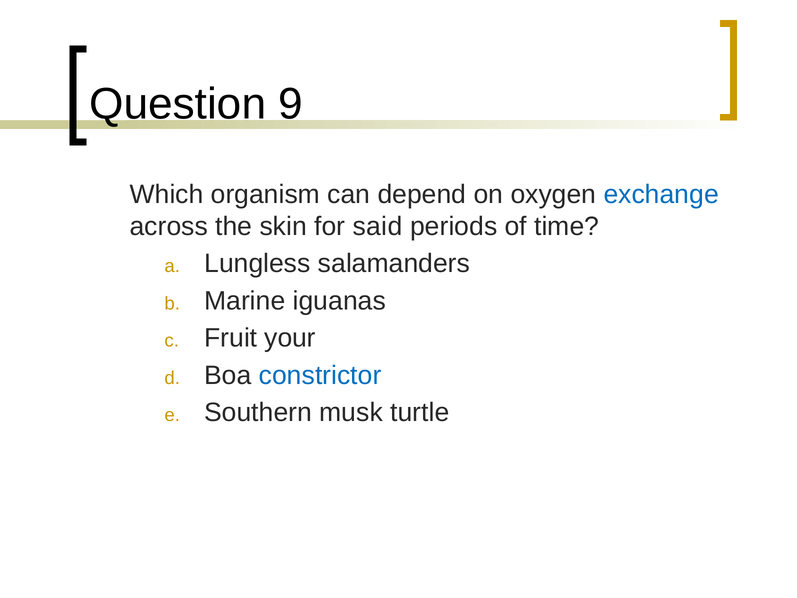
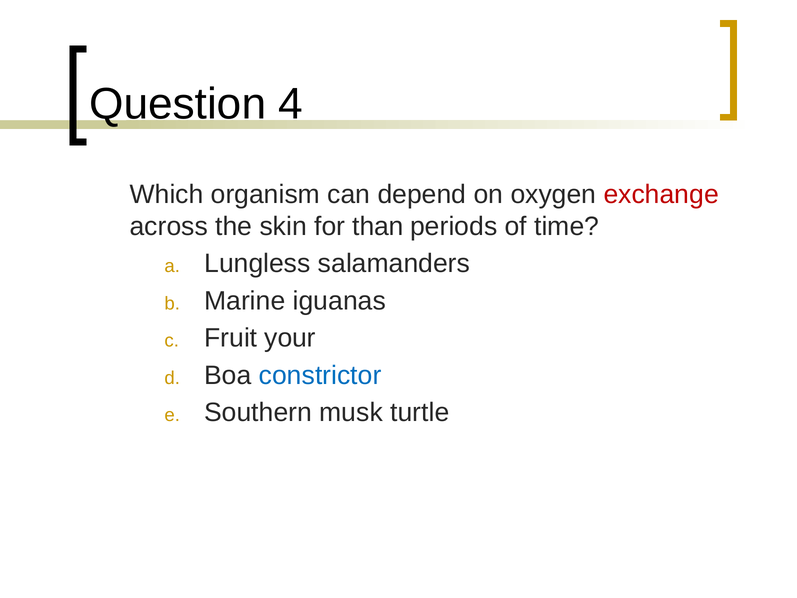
9: 9 -> 4 (291, 104)
exchange colour: blue -> red (661, 194)
said: said -> than (378, 226)
